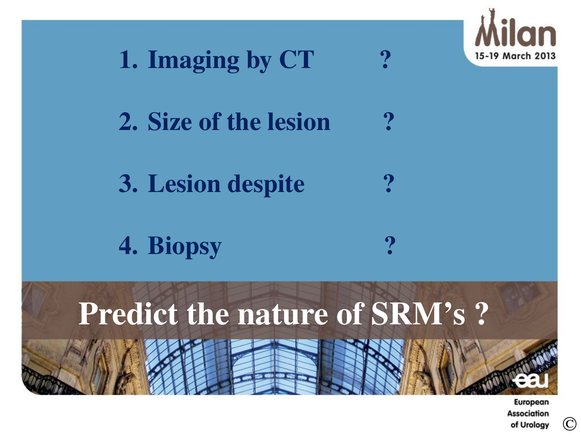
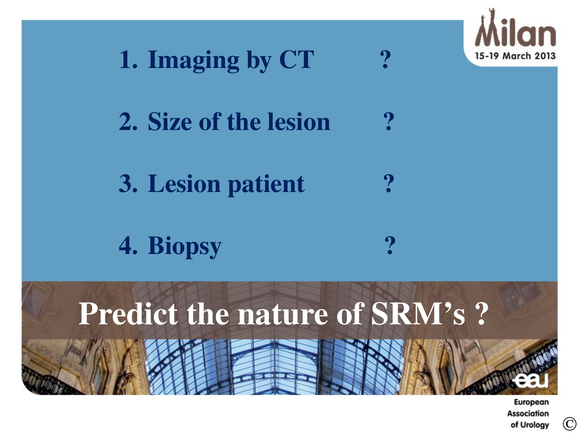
despite: despite -> patient (266, 184)
